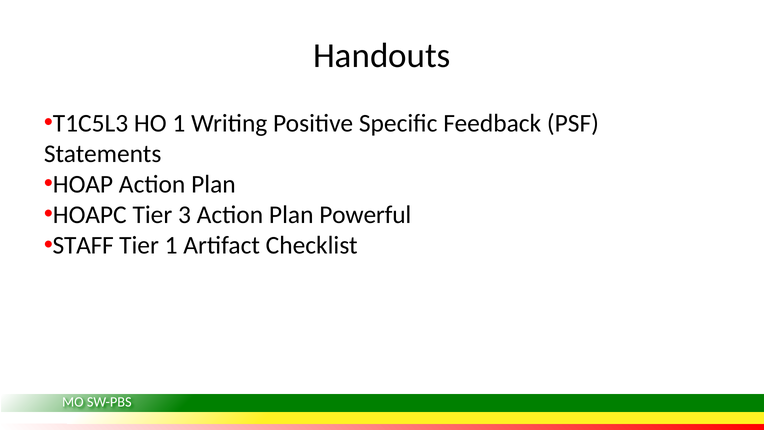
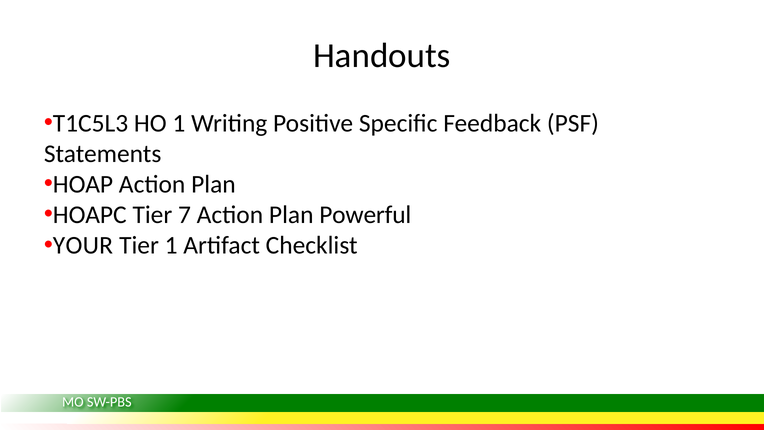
3: 3 -> 7 (184, 215)
STAFF: STAFF -> YOUR (83, 245)
